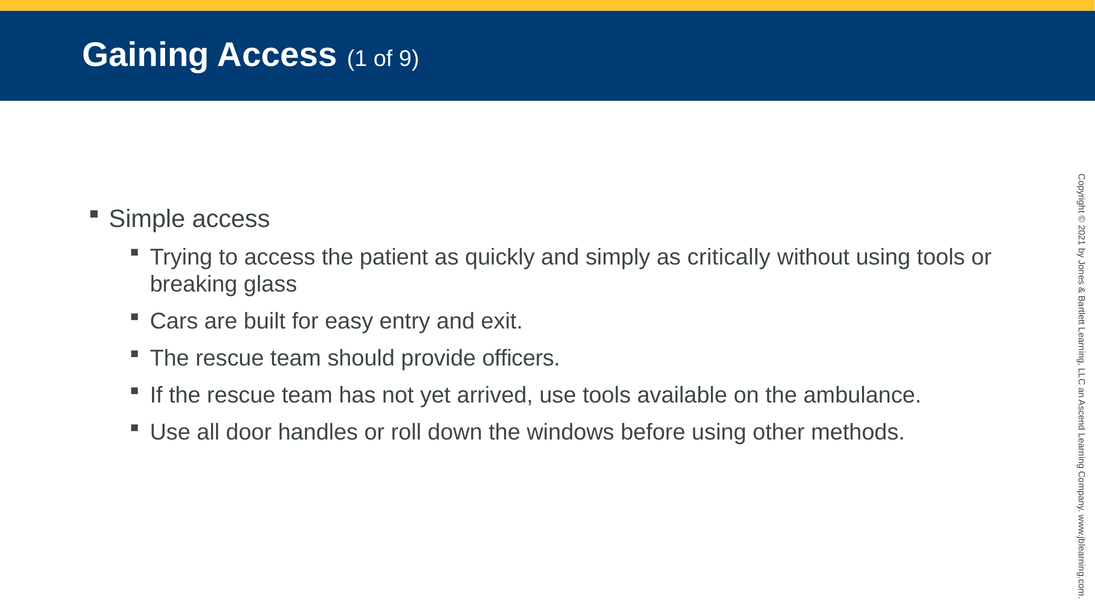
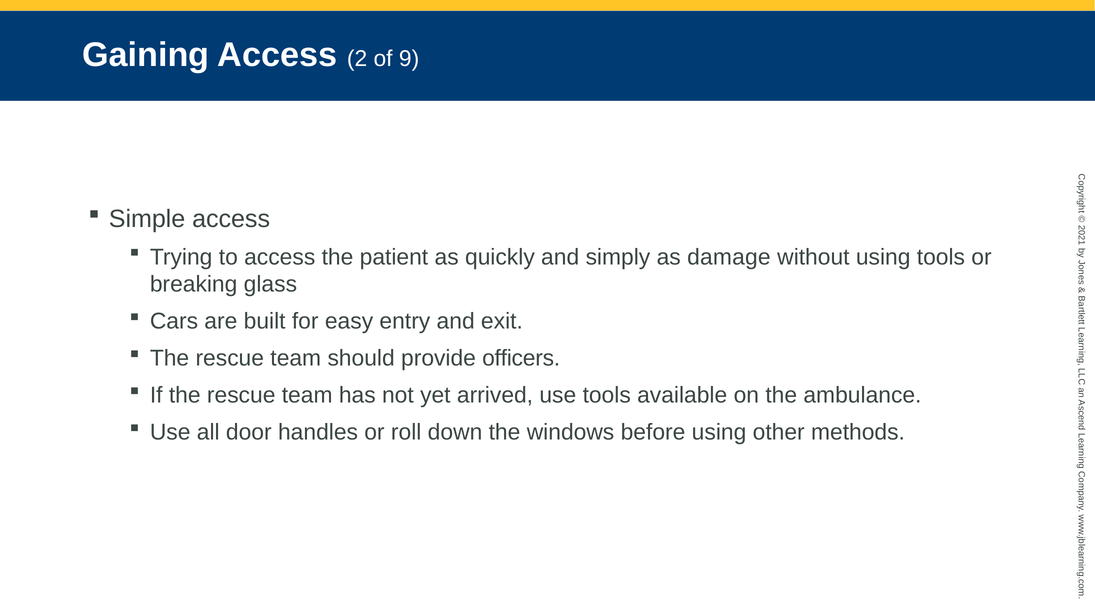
Access 1: 1 -> 2 (357, 59)
critically: critically -> damage (729, 257)
